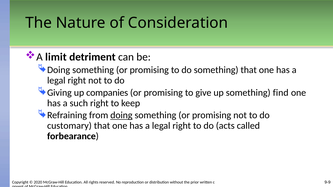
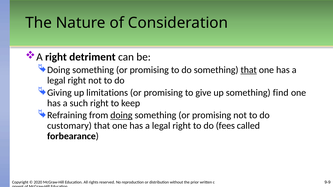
A limit: limit -> right (56, 57)
that underline: none -> present (249, 70)
companies: companies -> limitations (107, 93)
acts: acts -> fees (225, 126)
